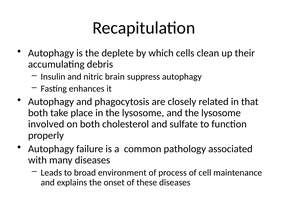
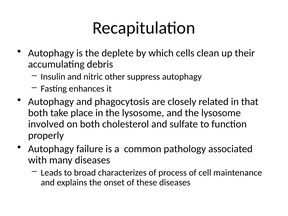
brain: brain -> other (115, 77)
environment: environment -> characterizes (122, 173)
